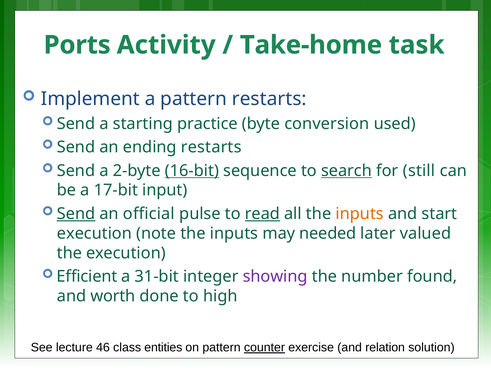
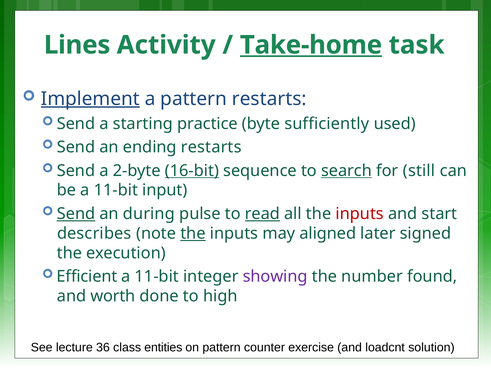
Ports: Ports -> Lines (77, 45)
Take-home underline: none -> present (311, 45)
Implement underline: none -> present (90, 99)
conversion: conversion -> sufficiently (327, 124)
be a 17-bit: 17-bit -> 11-bit (116, 190)
official: official -> during (149, 214)
inputs colour: orange -> red (360, 214)
execution: execution -> describes (94, 233)
the underline: none -> present (193, 233)
needed: needed -> aligned (328, 233)
valued: valued -> signed (425, 233)
31-bit: 31-bit -> 11-bit (157, 277)
46: 46 -> 36 (103, 348)
counter underline: present -> none (264, 348)
relation: relation -> loadcnt (385, 348)
